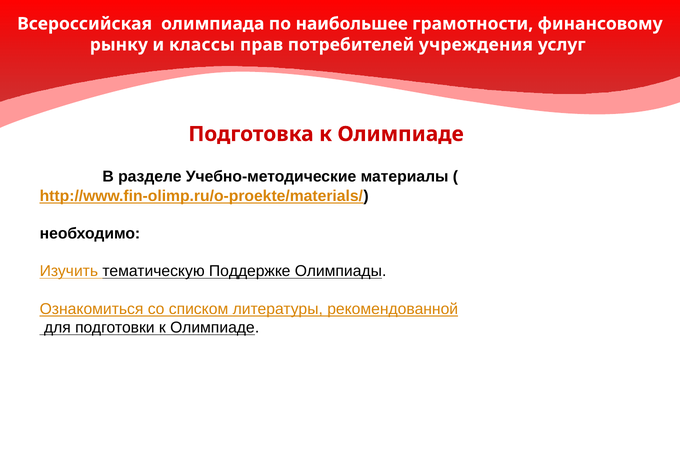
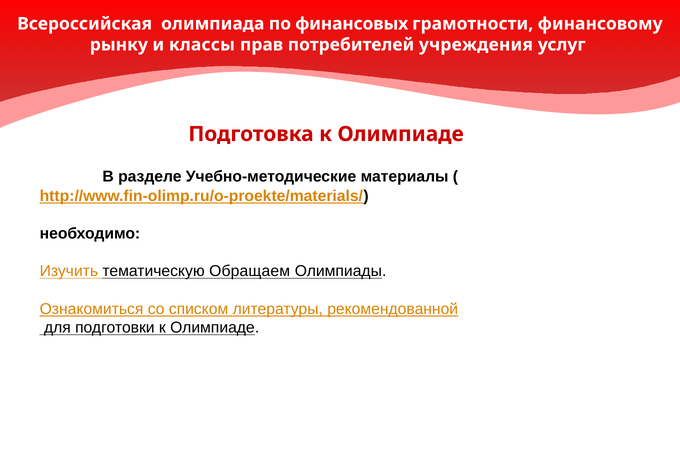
наибольшее: наибольшее -> финансовых (352, 24)
Поддержке: Поддержке -> Обращаем (250, 271)
